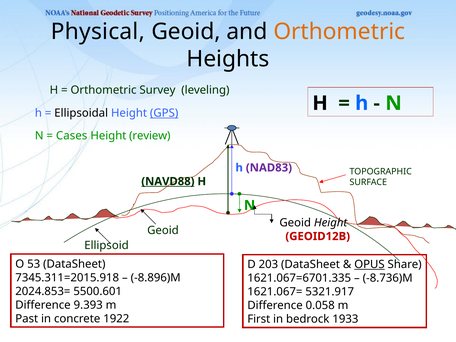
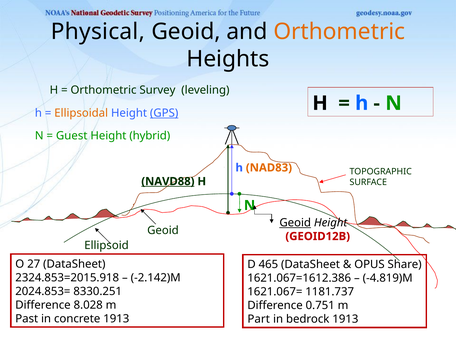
Ellipsoidal colour: black -> orange (81, 113)
Cases: Cases -> Guest (72, 136)
review: review -> hybrid (150, 136)
NAD83 colour: purple -> orange (269, 168)
Geoid underline: none -> present (295, 223)
53: 53 -> 27 (34, 264)
203: 203 -> 465 (268, 264)
OPUS underline: present -> none (369, 264)
7345.311=2015.918: 7345.311=2015.918 -> 2324.853=2015.918 (67, 278)
-8.896)M: -8.896)M -> -2.142)M (156, 278)
1621.067=6701.335: 1621.067=6701.335 -> 1621.067=1612.386 (299, 278)
-8.736)M: -8.736)M -> -4.819)M (388, 278)
5500.601: 5500.601 -> 8330.251 (98, 291)
5321.917: 5321.917 -> 1181.737 (330, 292)
9.393: 9.393 -> 8.028 (88, 305)
0.058: 0.058 -> 0.751 (320, 306)
concrete 1922: 1922 -> 1913 (116, 319)
First: First -> Part (259, 319)
bedrock 1933: 1933 -> 1913 (345, 319)
